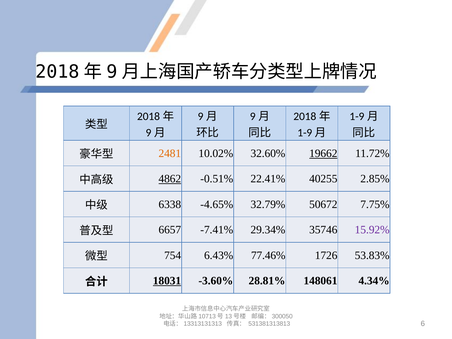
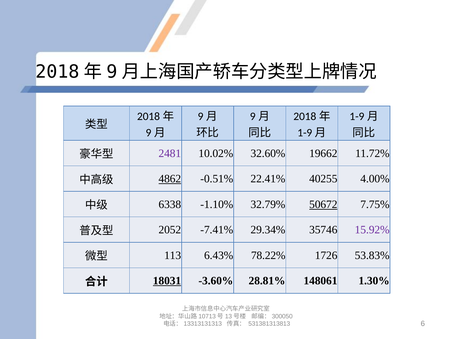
2481 colour: orange -> purple (170, 153)
19662 underline: present -> none (323, 153)
2.85%: 2.85% -> 4.00% (375, 179)
-4.65%: -4.65% -> -1.10% (217, 204)
50672 underline: none -> present (323, 204)
6657: 6657 -> 2052 (170, 230)
754: 754 -> 113 (173, 255)
77.46%: 77.46% -> 78.22% (268, 255)
4.34%: 4.34% -> 1.30% (374, 281)
